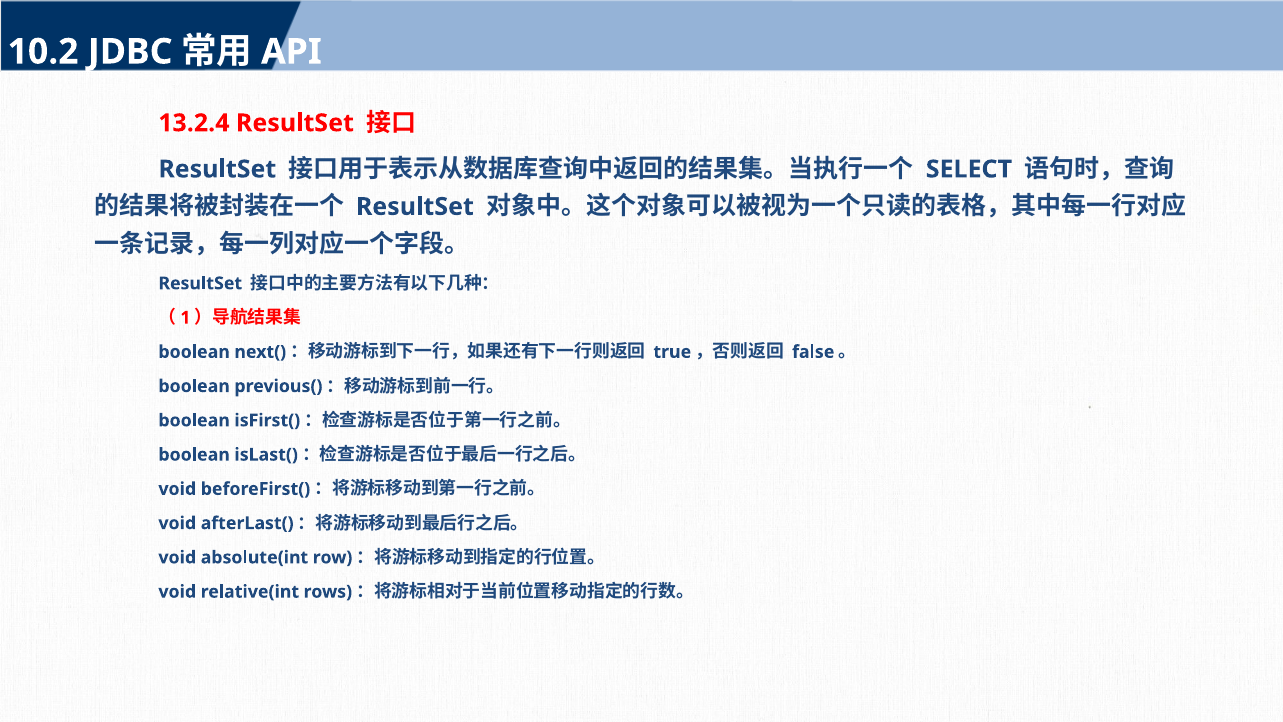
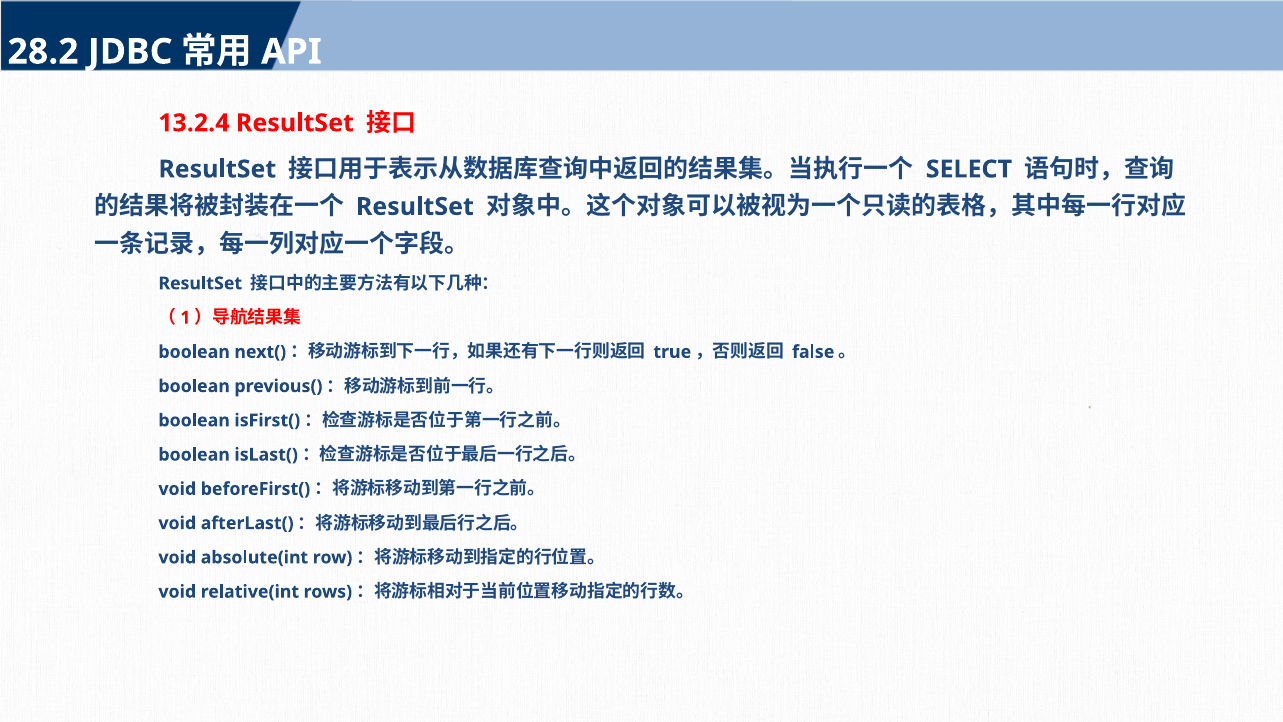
10.2: 10.2 -> 28.2 (43, 52)
